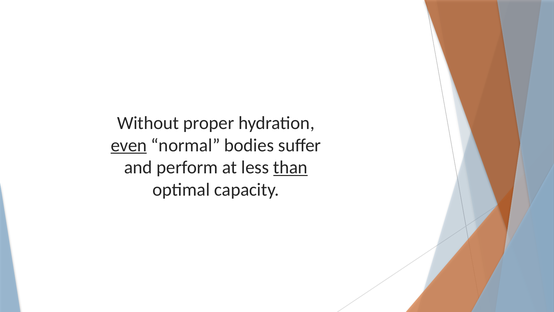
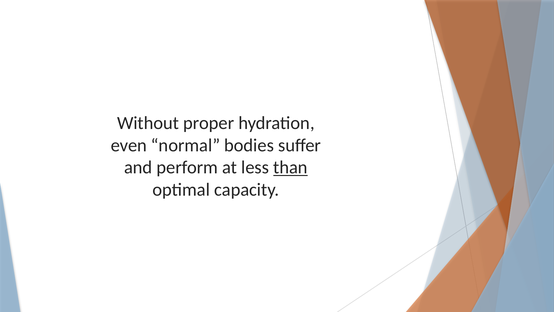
even underline: present -> none (129, 145)
